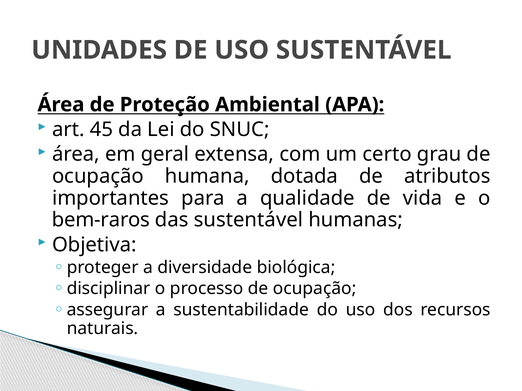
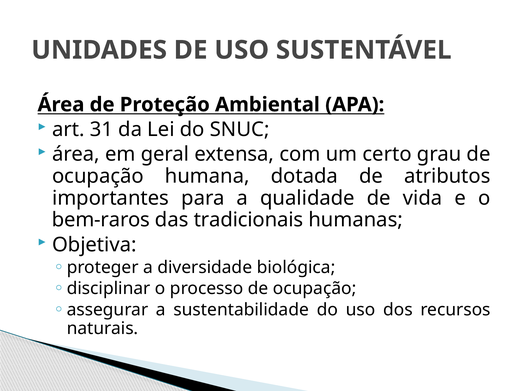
45: 45 -> 31 (101, 130)
das sustentável: sustentável -> tradicionais (248, 220)
